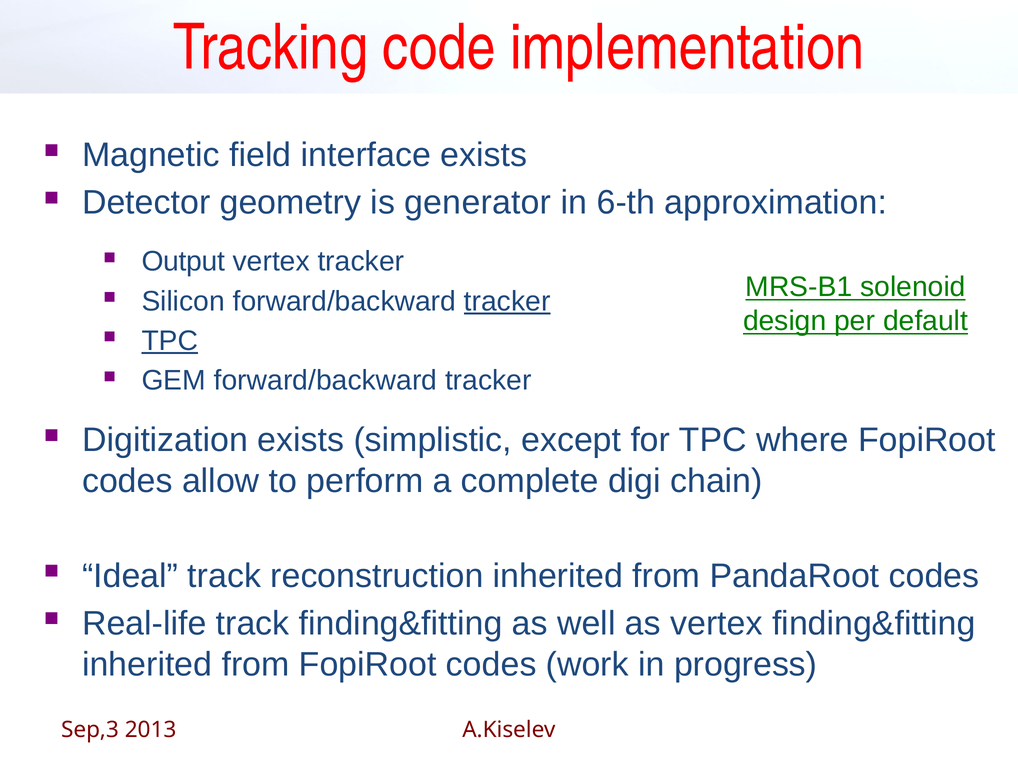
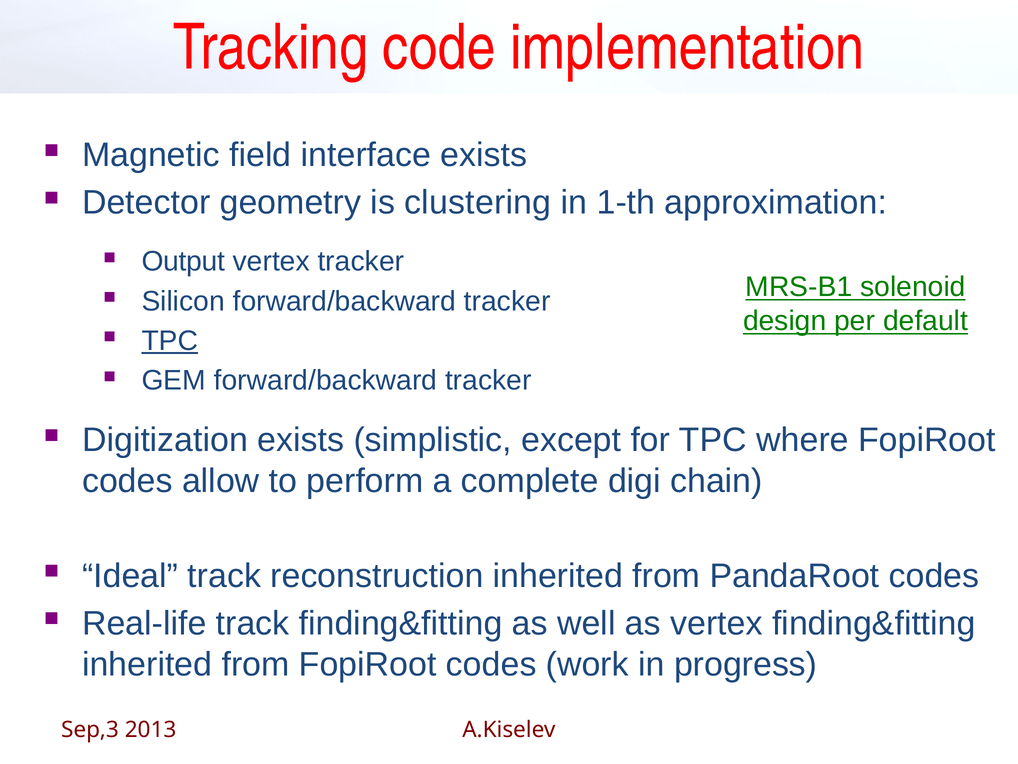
generator: generator -> clustering (478, 202)
6-th: 6-th -> 1-th (626, 202)
tracker underline: present -> none (507, 301)
